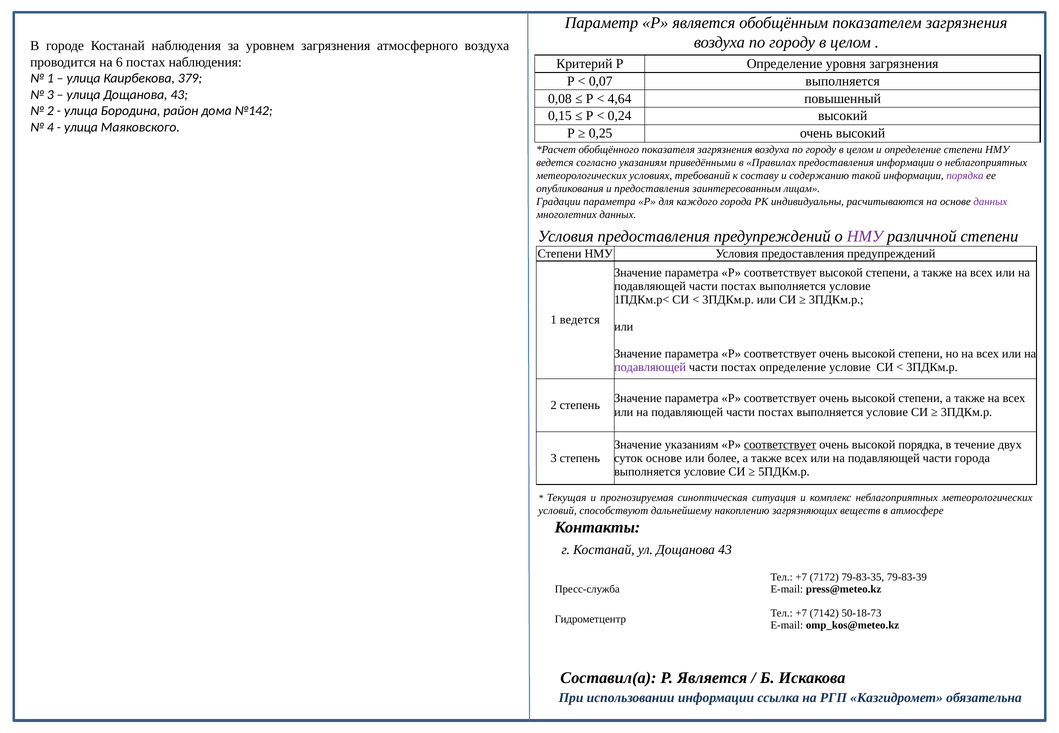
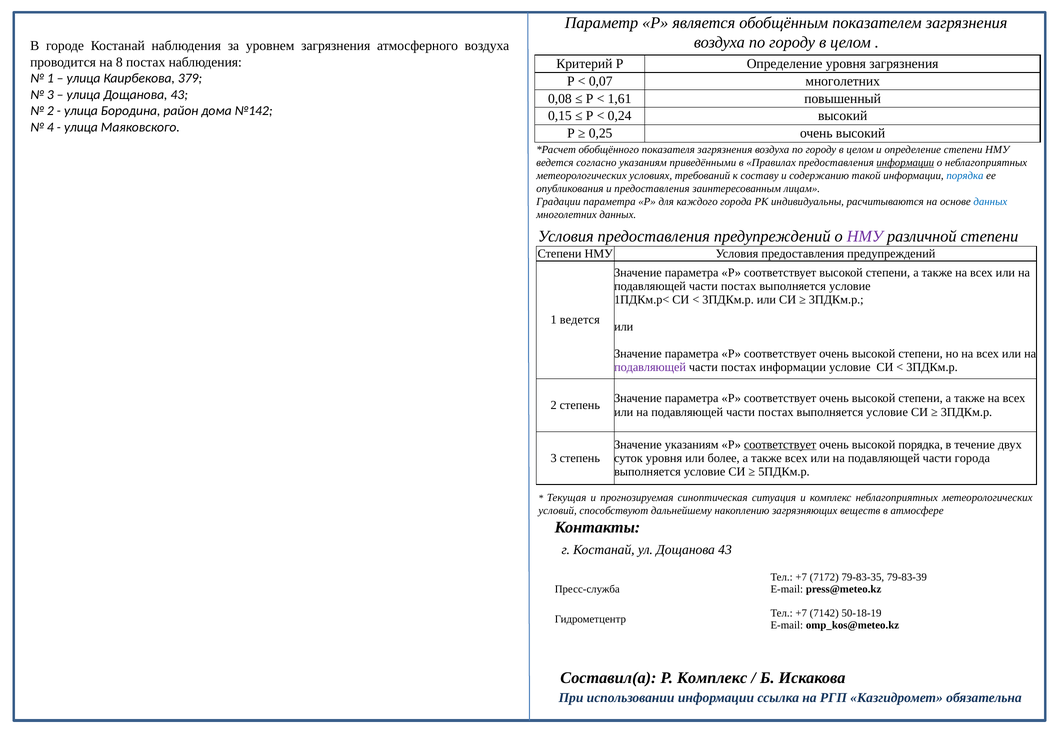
6: 6 -> 8 (119, 62)
0,07 выполняется: выполняется -> многолетних (843, 81)
4,64: 4,64 -> 1,61 (620, 99)
информации underline: none -> present (905, 163)
порядка colour: purple -> blue (965, 176)
данных colour: purple -> blue (990, 202)
постах определение: определение -> информации (793, 367)
суток основе: основе -> уровня (664, 458)
50-18-73: 50-18-73 -> 50-18-19 (861, 613)
Составил(а Р Является: Является -> Комплекс (712, 678)
